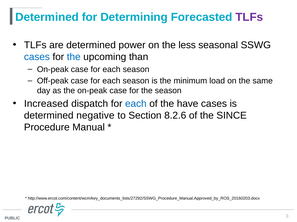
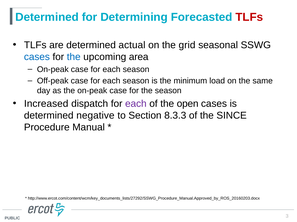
TLFs colour: purple -> red (249, 17)
power: power -> actual (132, 45)
less: less -> grid (187, 45)
than: than -> area (139, 57)
each colour: blue -> purple (136, 104)
have: have -> open (188, 104)
8.2.6: 8.2.6 -> 8.3.3 (175, 116)
